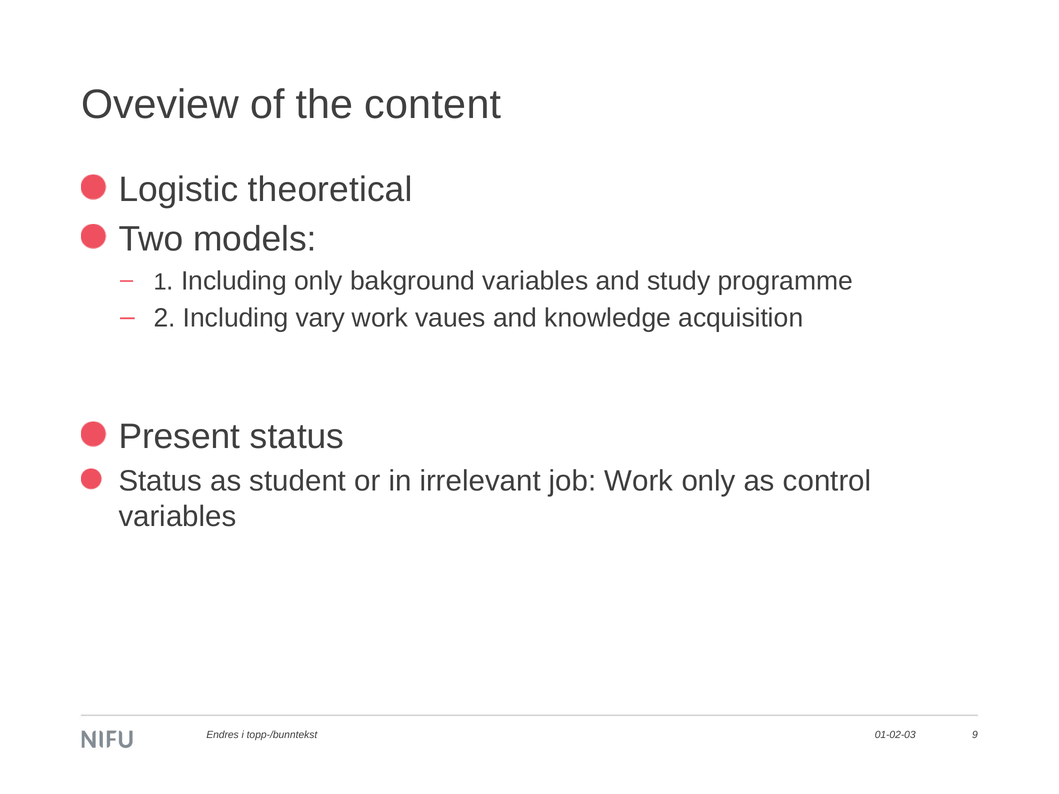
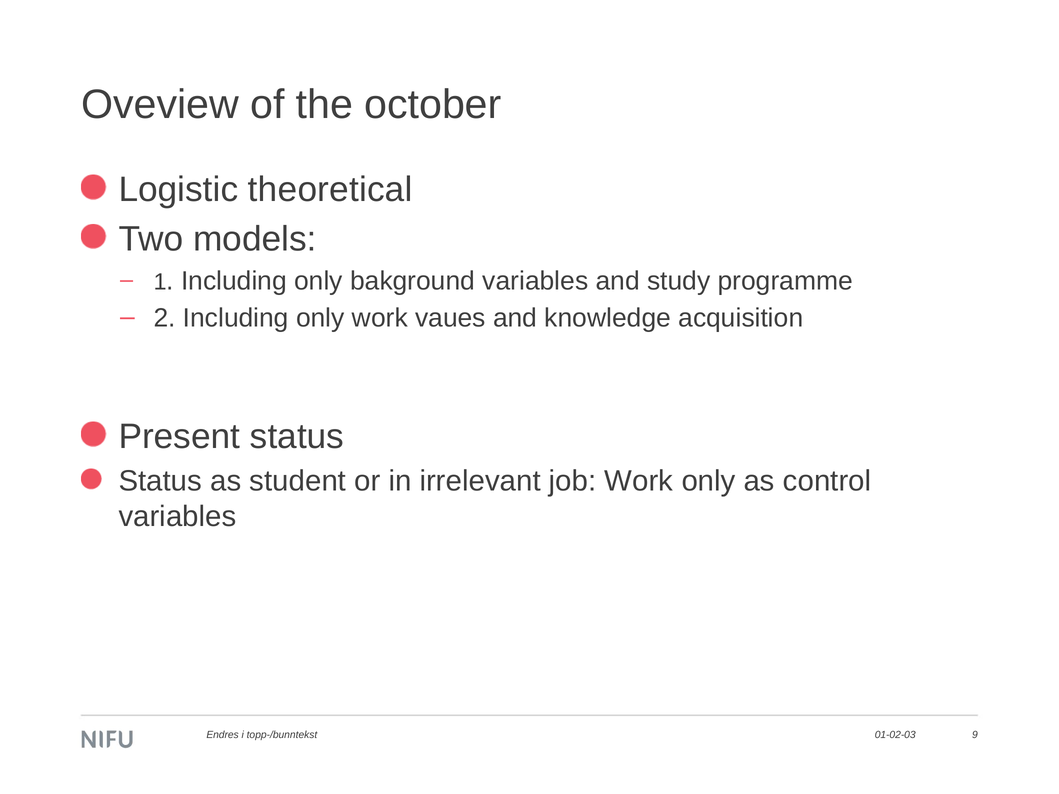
content: content -> october (433, 105)
2 Including vary: vary -> only (320, 318)
